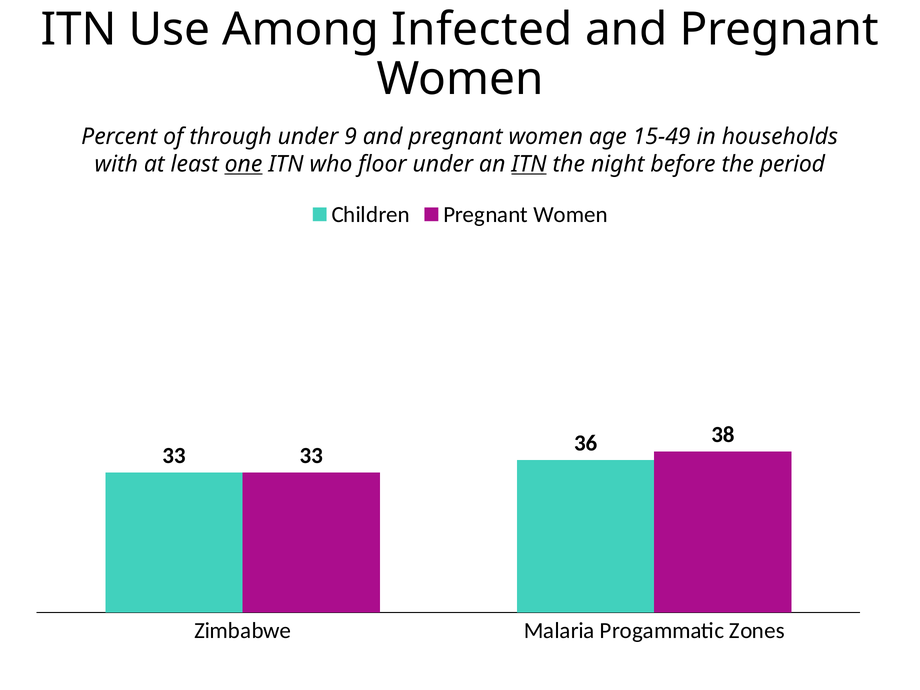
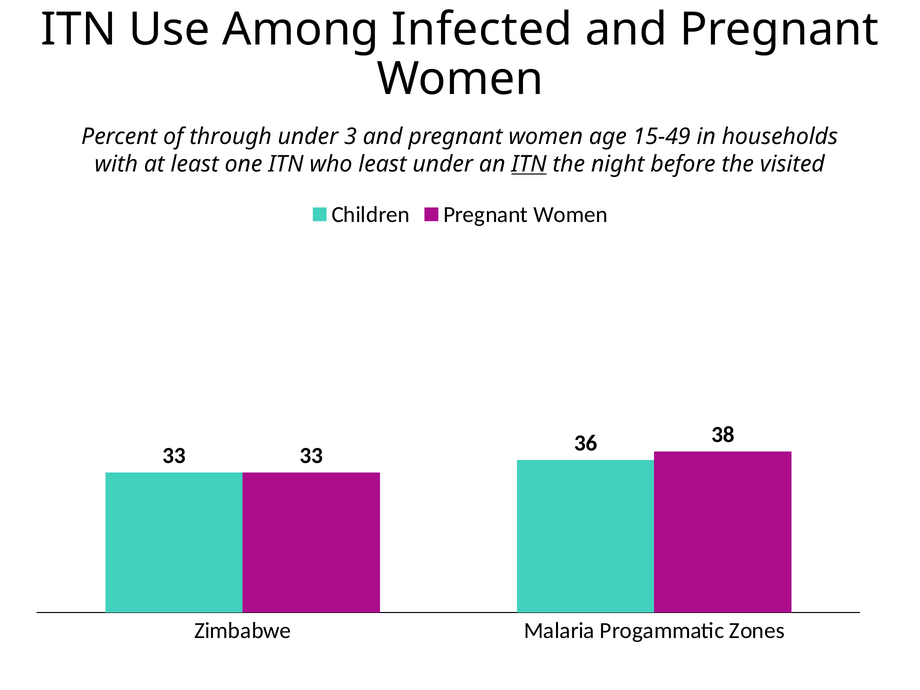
9: 9 -> 3 (350, 136)
one underline: present -> none (244, 164)
who floor: floor -> least (382, 164)
period: period -> visited (792, 164)
